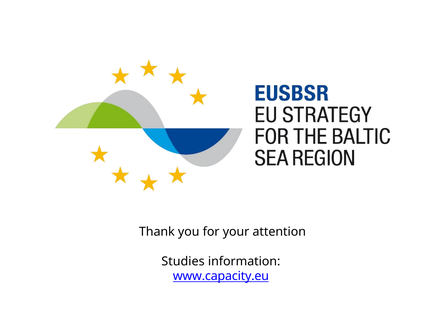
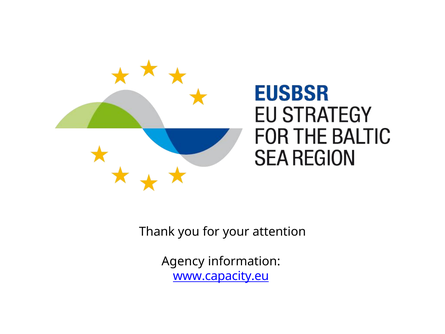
Studies: Studies -> Agency (183, 261)
